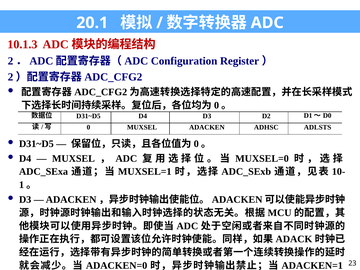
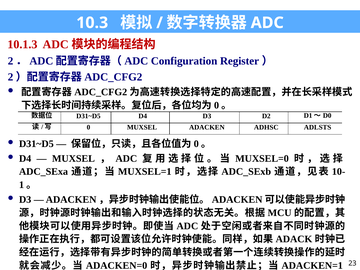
20.1: 20.1 -> 10.3 (92, 23)
